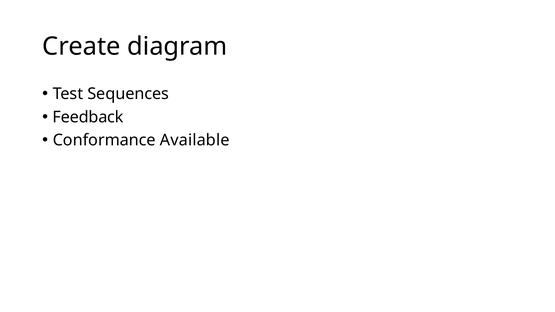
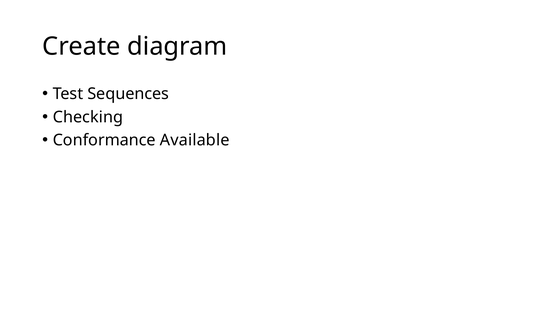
Feedback: Feedback -> Checking (88, 117)
